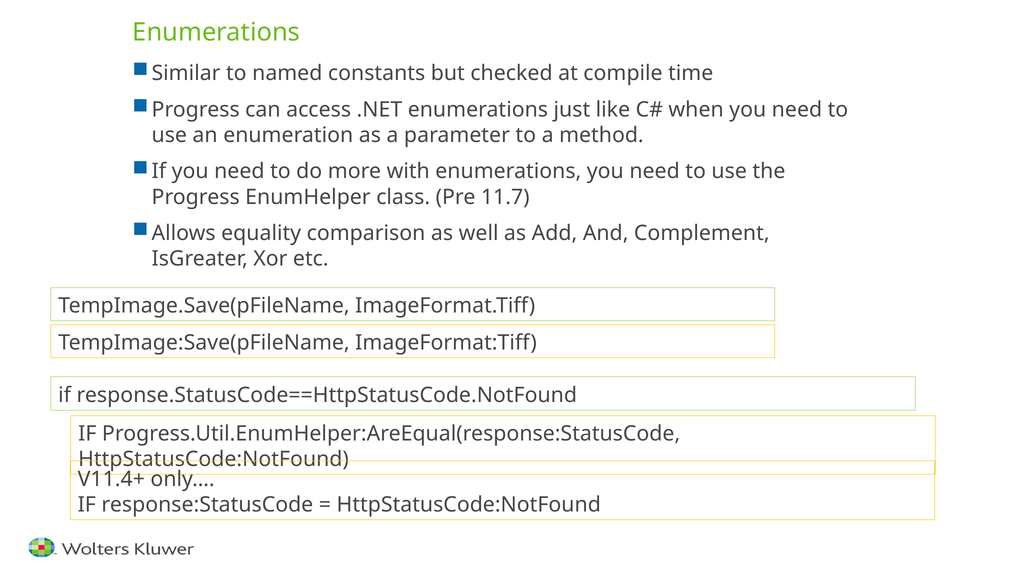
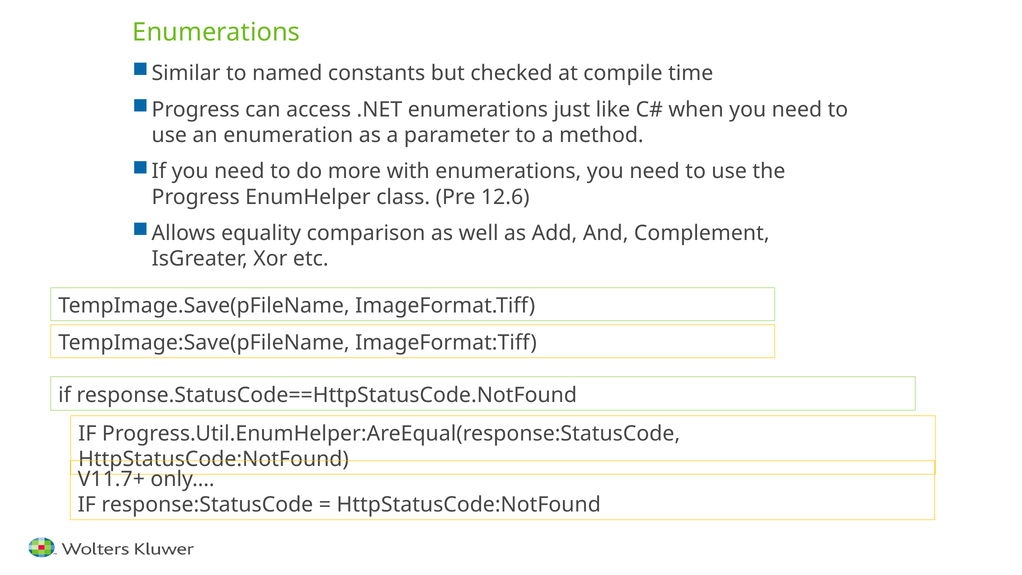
11.7: 11.7 -> 12.6 (505, 197)
V11.4+: V11.4+ -> V11.7+ (111, 479)
